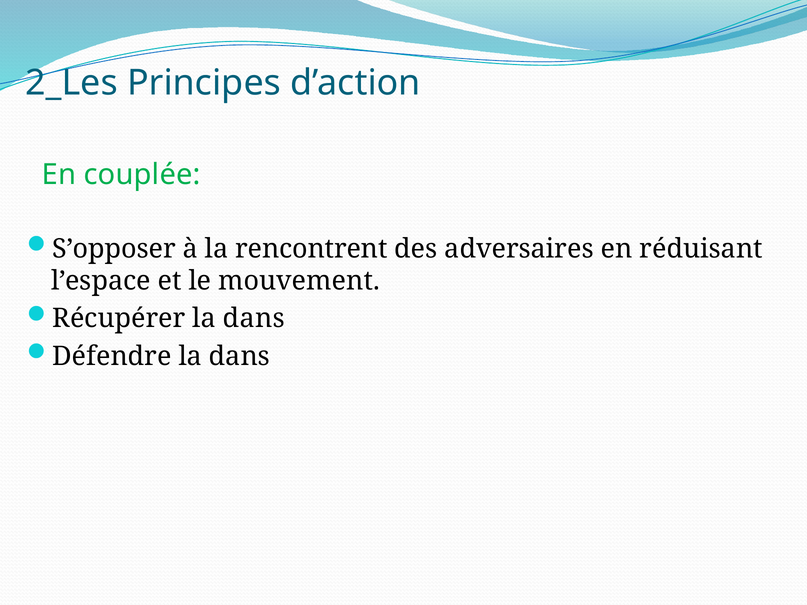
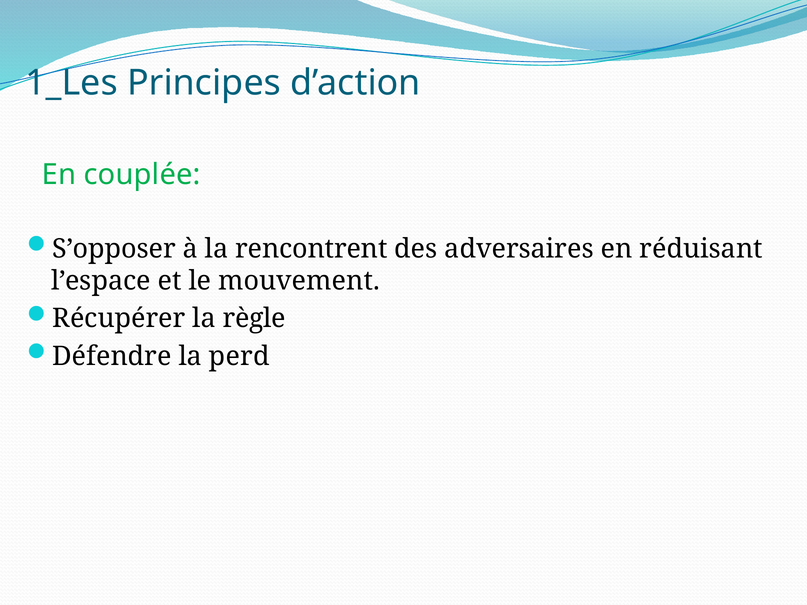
2_Les: 2_Les -> 1_Les (72, 83)
Récupérer la dans: dans -> règle (254, 319)
Défendre la dans: dans -> perd (239, 356)
